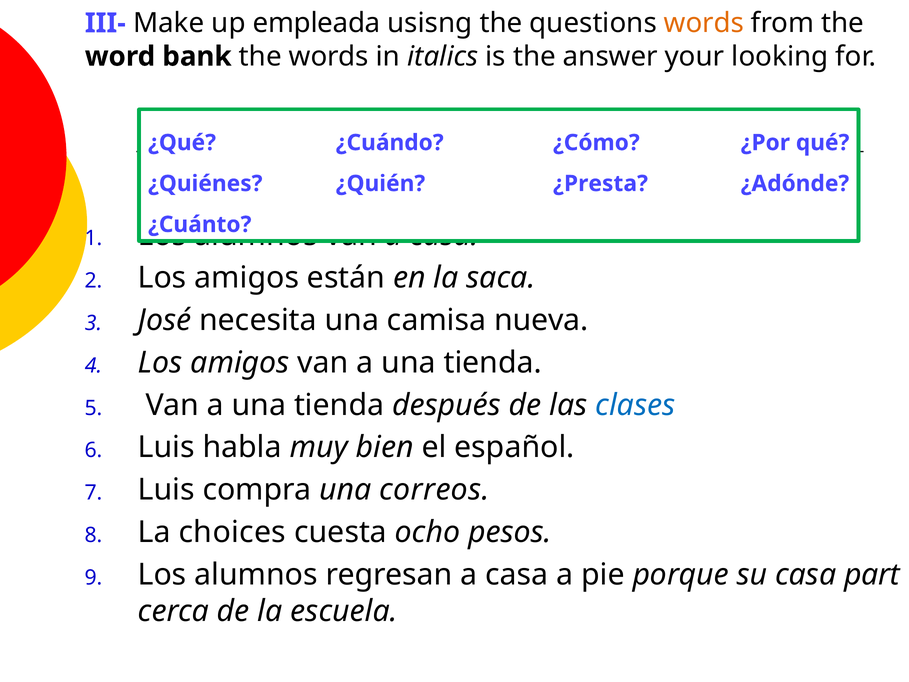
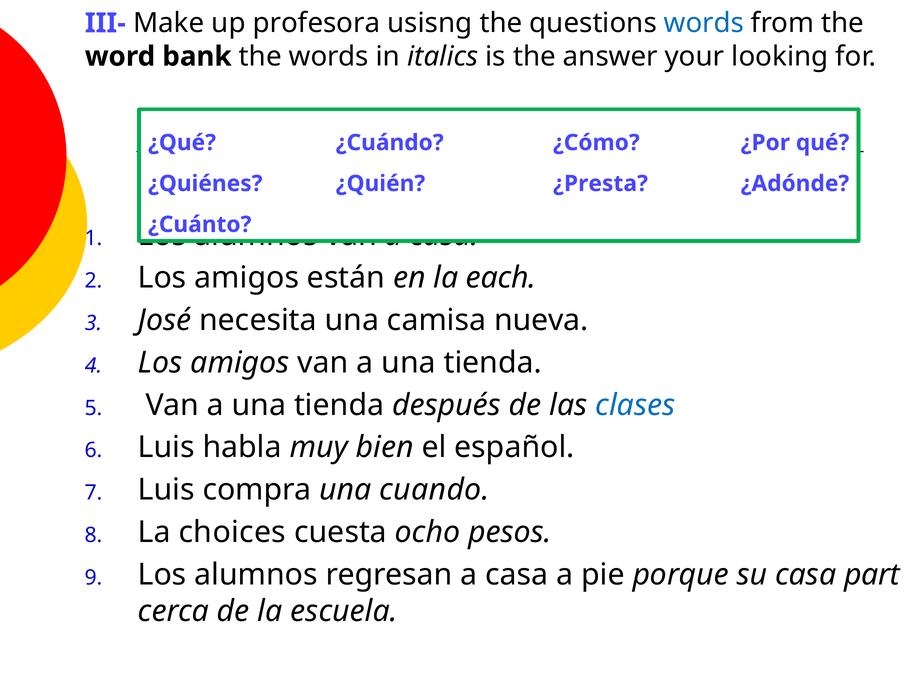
empleada: empleada -> profesora (316, 23)
words colour: orange -> blue (704, 23)
saca: saca -> each (501, 278)
correos: correos -> cuando (434, 490)
